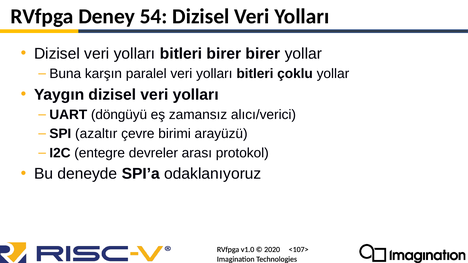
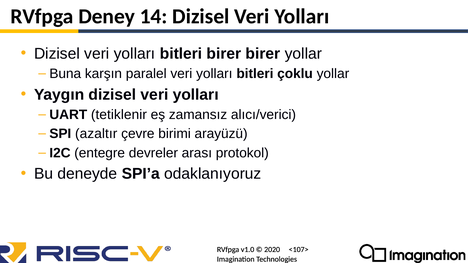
54: 54 -> 14 (154, 17)
döngüyü: döngüyü -> tetiklenir (119, 115)
